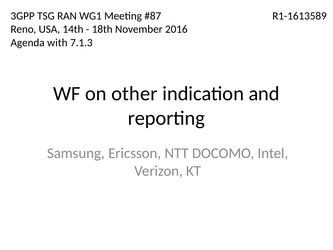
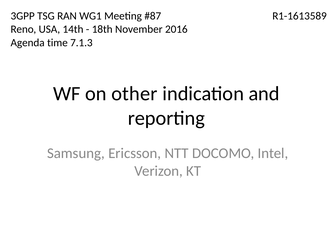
with: with -> time (57, 43)
